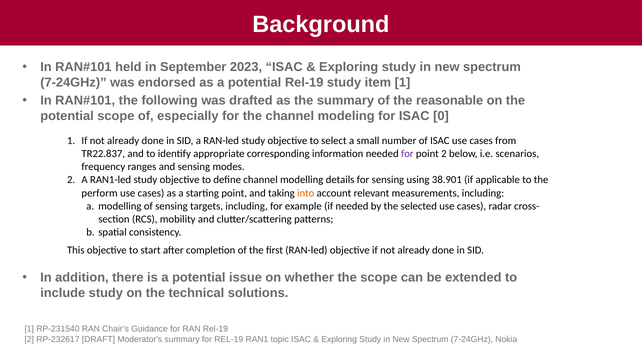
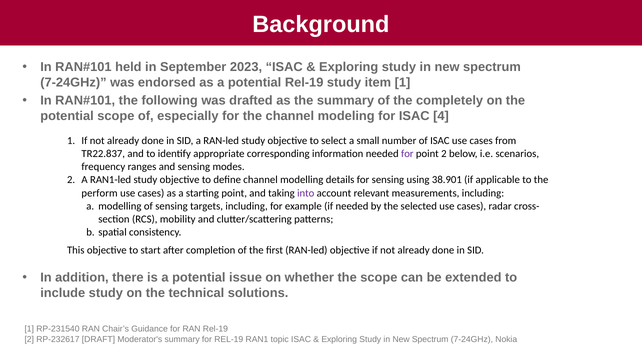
reasonable: reasonable -> completely (450, 101)
0: 0 -> 4 (441, 116)
into colour: orange -> purple (306, 193)
